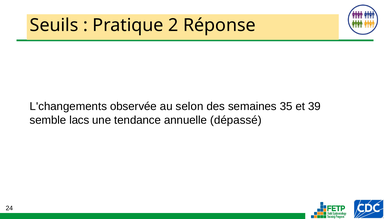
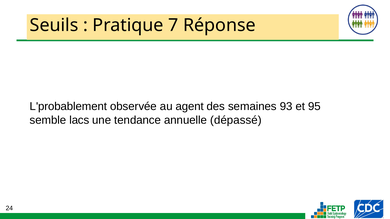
2: 2 -> 7 (173, 25)
L'changements: L'changements -> L'probablement (68, 107)
selon: selon -> agent (190, 107)
35: 35 -> 93 (286, 107)
39: 39 -> 95 (314, 107)
